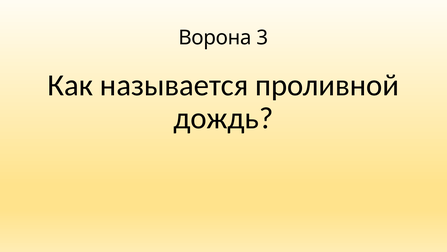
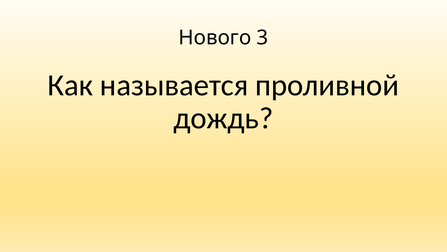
Ворона: Ворона -> Нового (215, 38)
